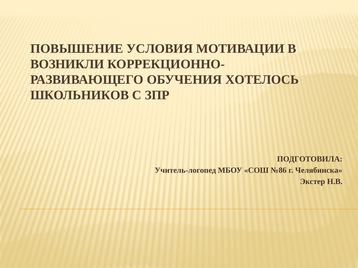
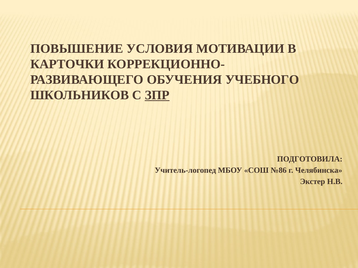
ВОЗНИКЛИ: ВОЗНИКЛИ -> КАРТОЧКИ (67, 64)
ХОТЕЛОСЬ: ХОТЕЛОСЬ -> УЧЕБНОГО (262, 80)
ЗПР underline: none -> present (157, 95)
